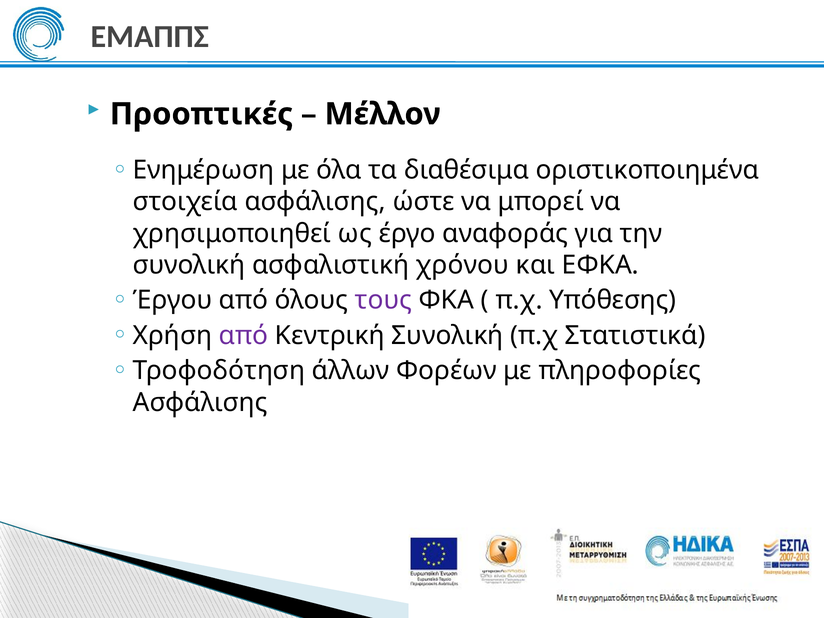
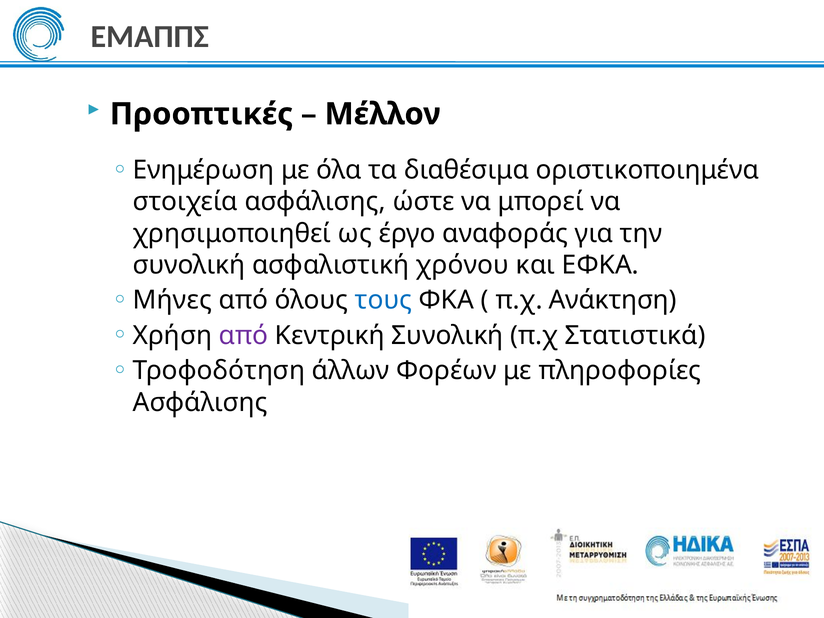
Έργου: Έργου -> Μήνες (172, 300)
τους colour: purple -> blue (383, 300)
Υπόθεσης: Υπόθεσης -> Ανάκτηση (613, 300)
